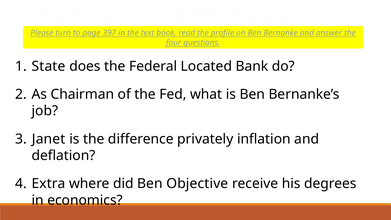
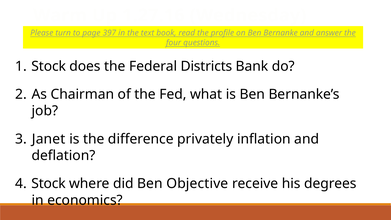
State: State -> Stock (49, 66)
Located: Located -> Districts (206, 66)
Extra: Extra -> Stock (49, 184)
